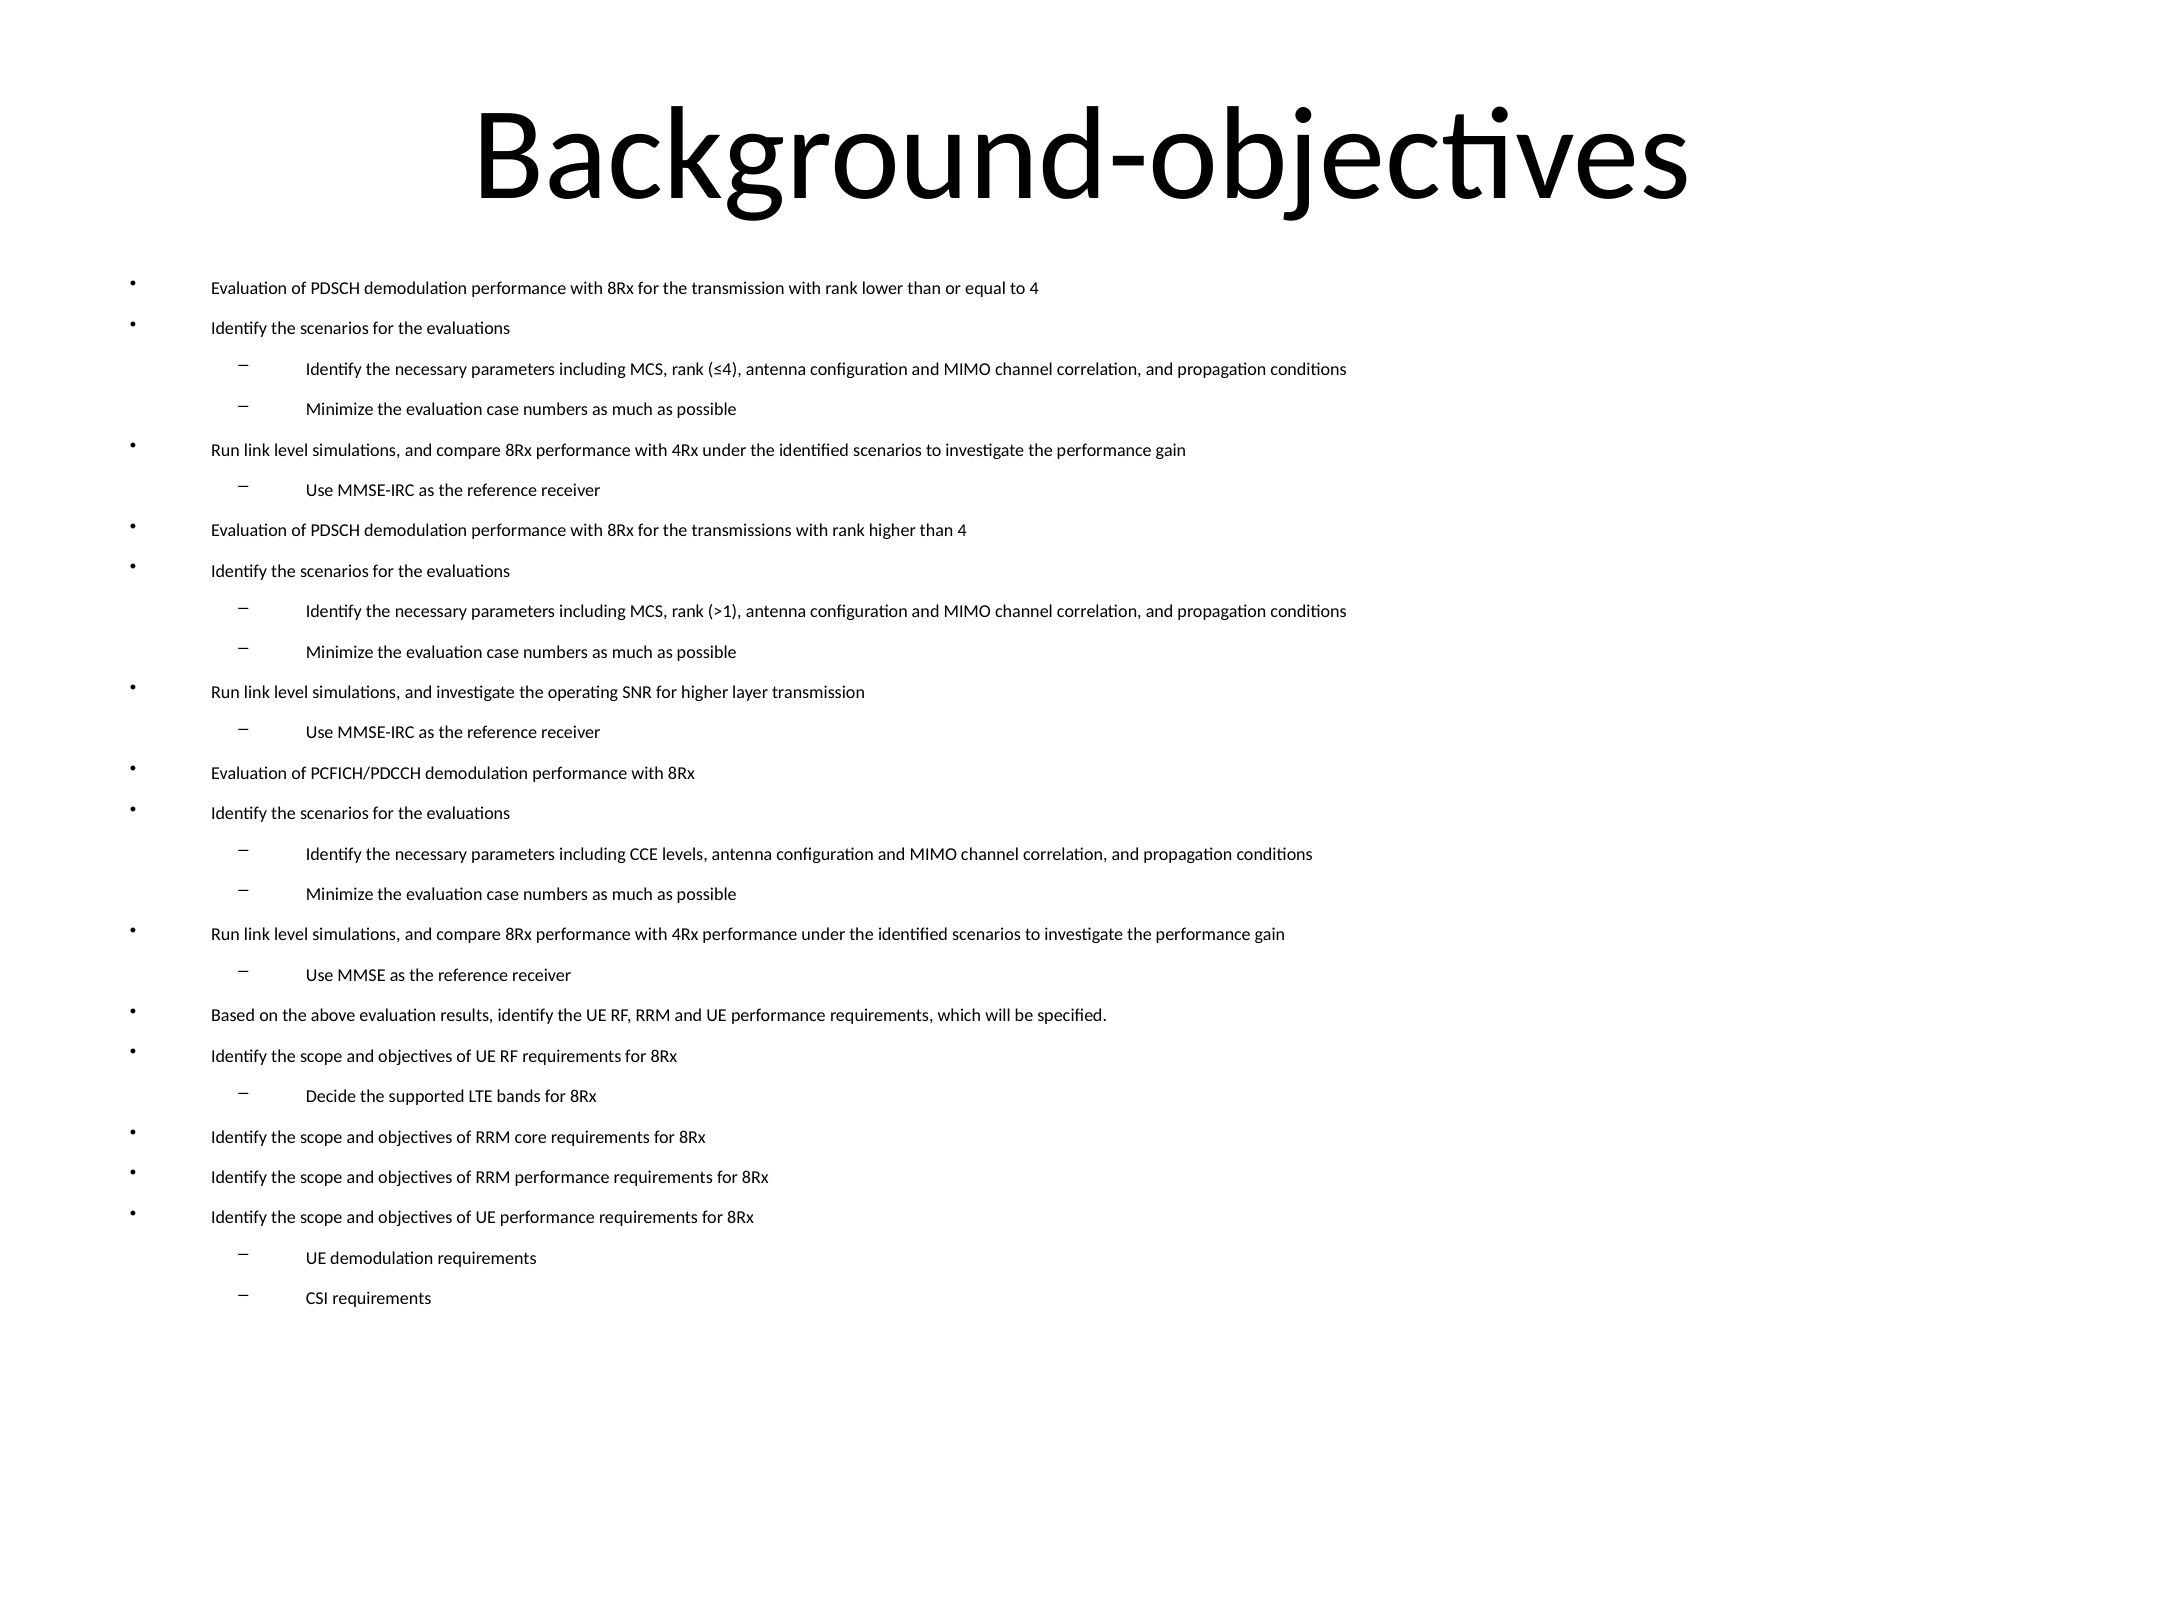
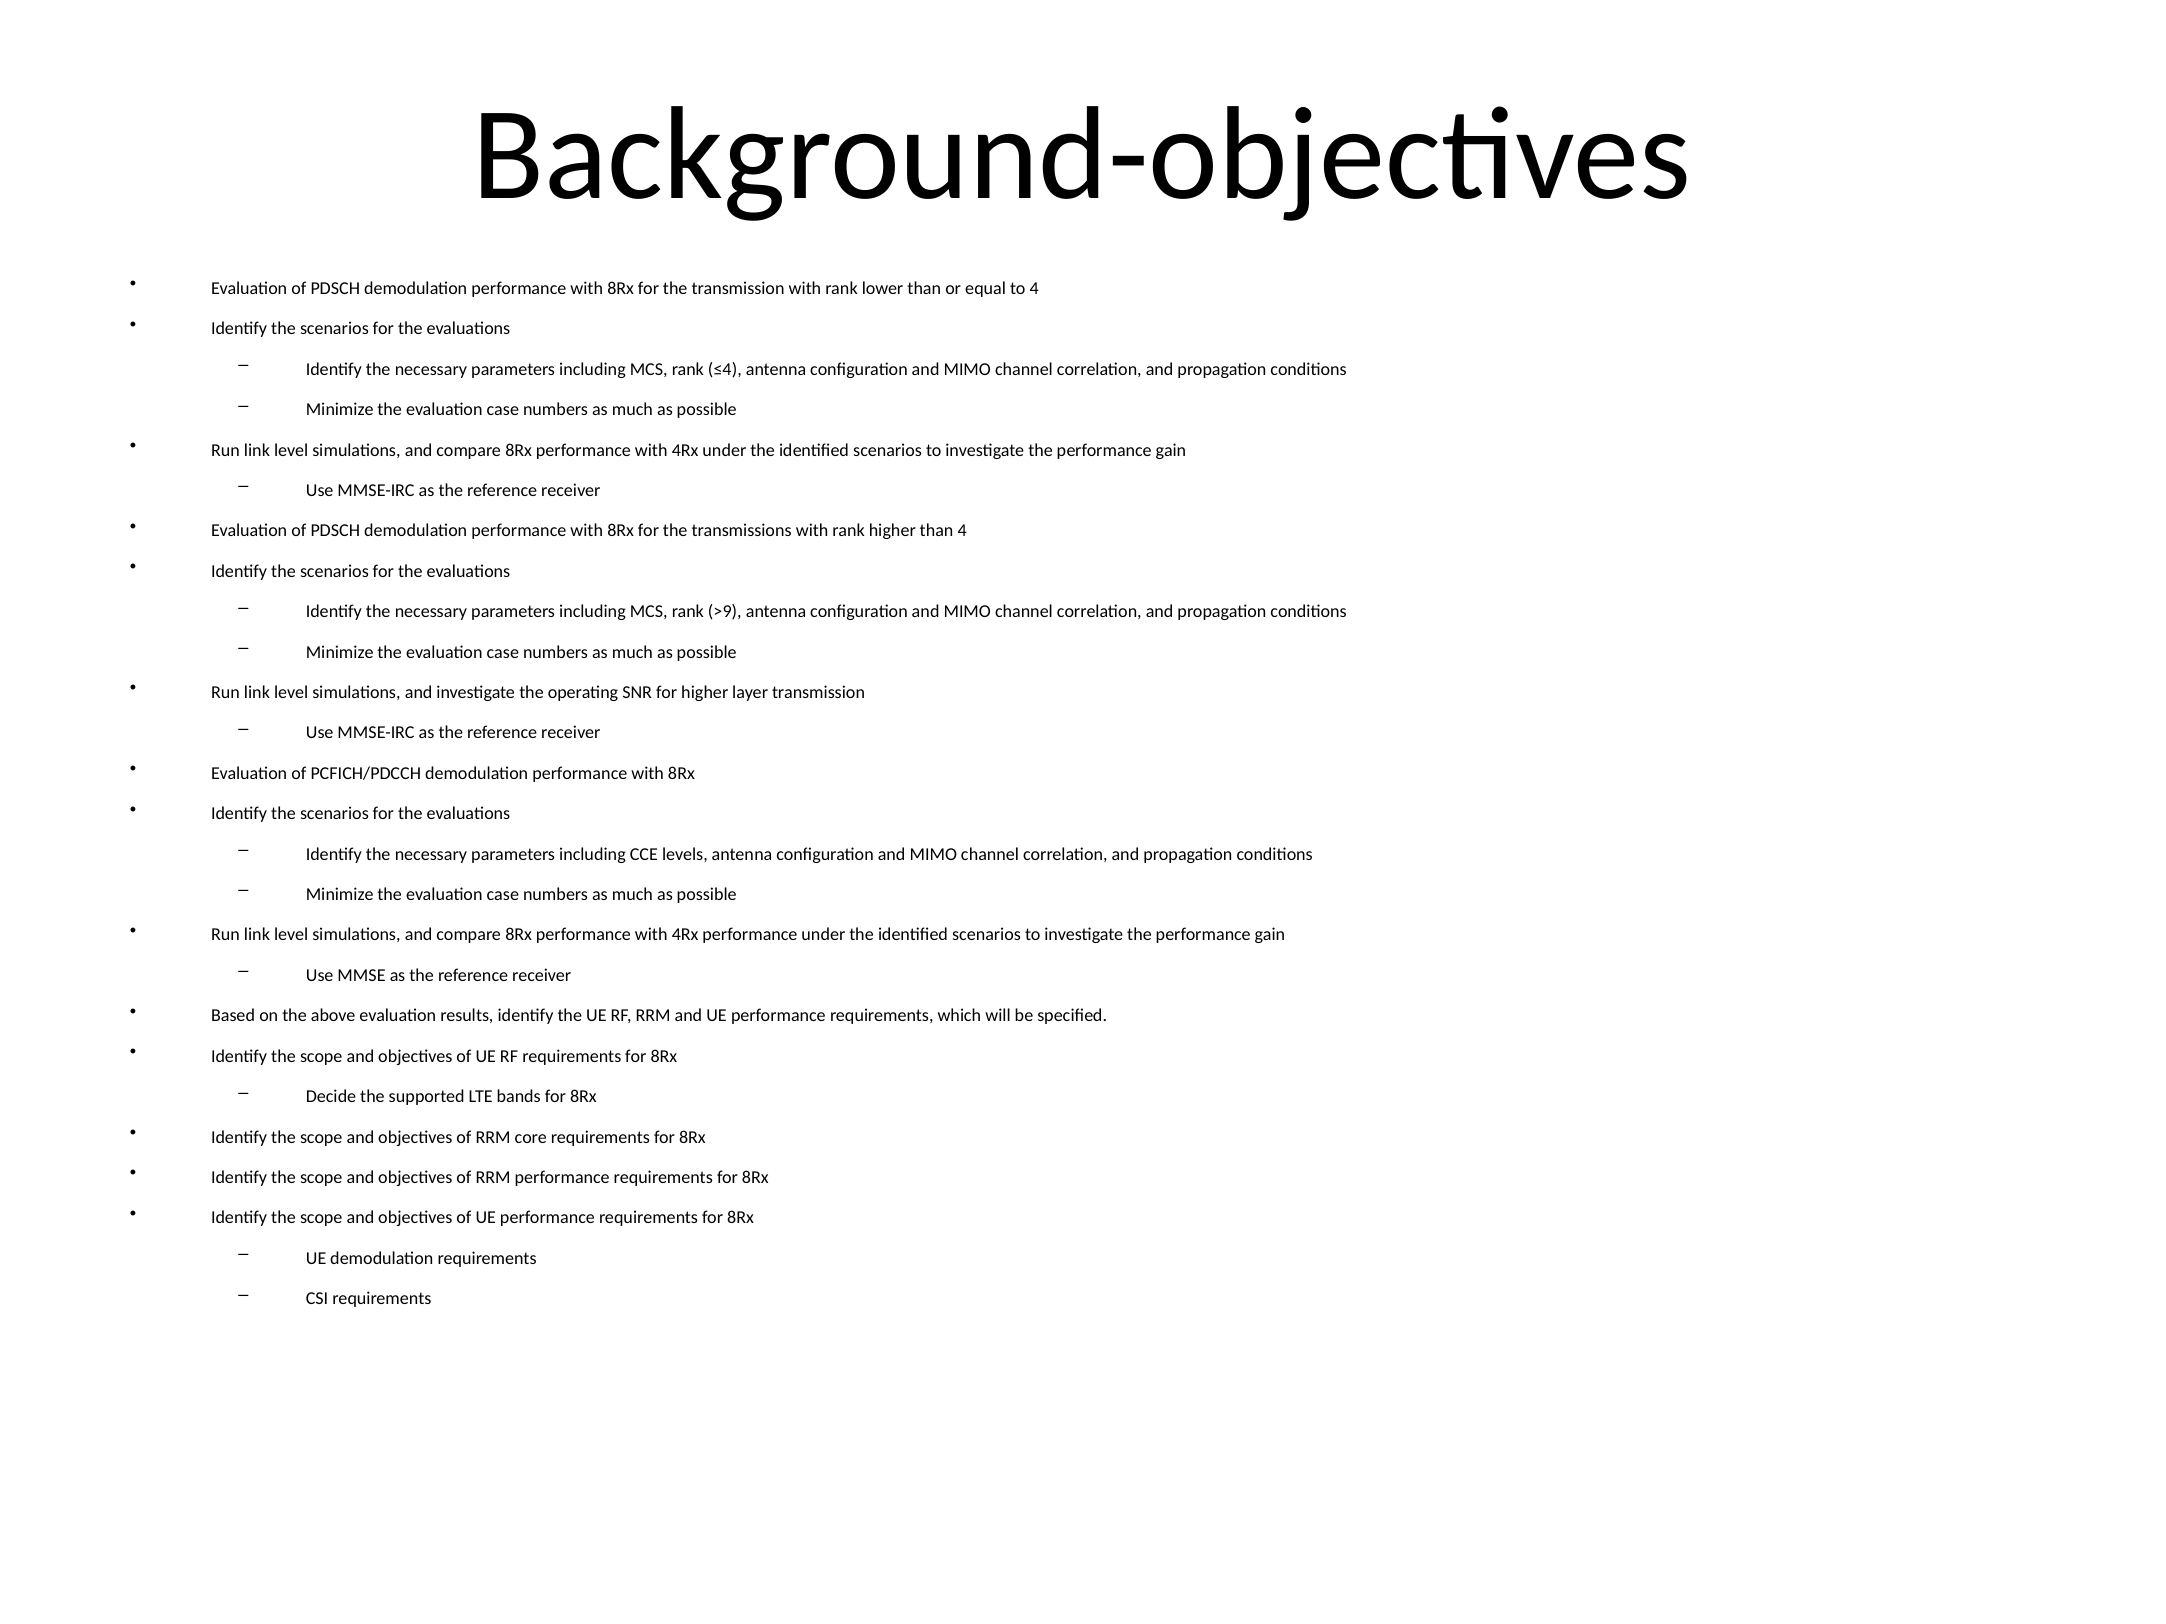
>1: >1 -> >9 (725, 612)
